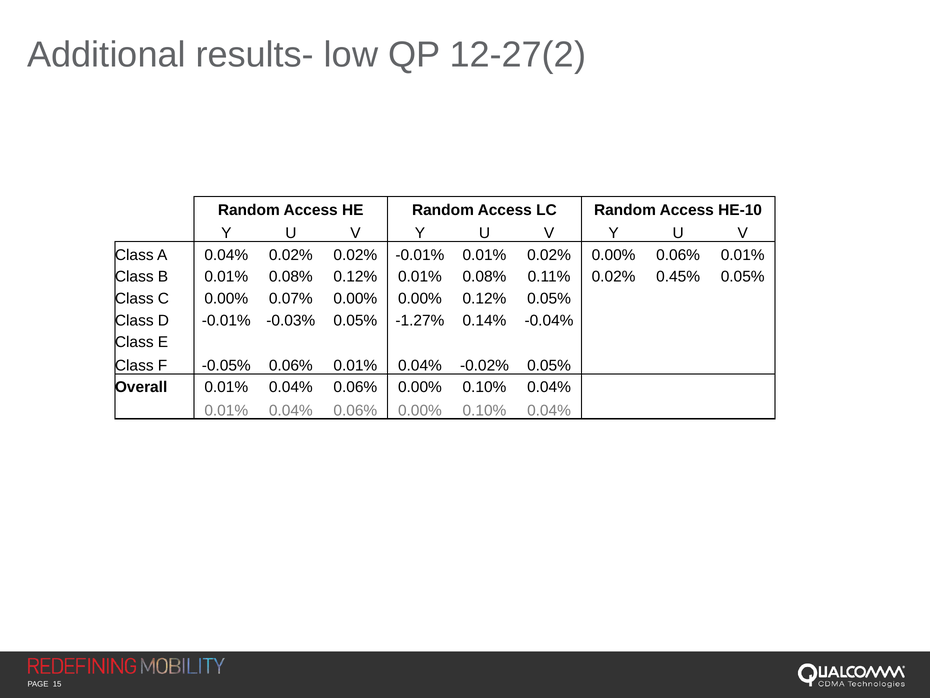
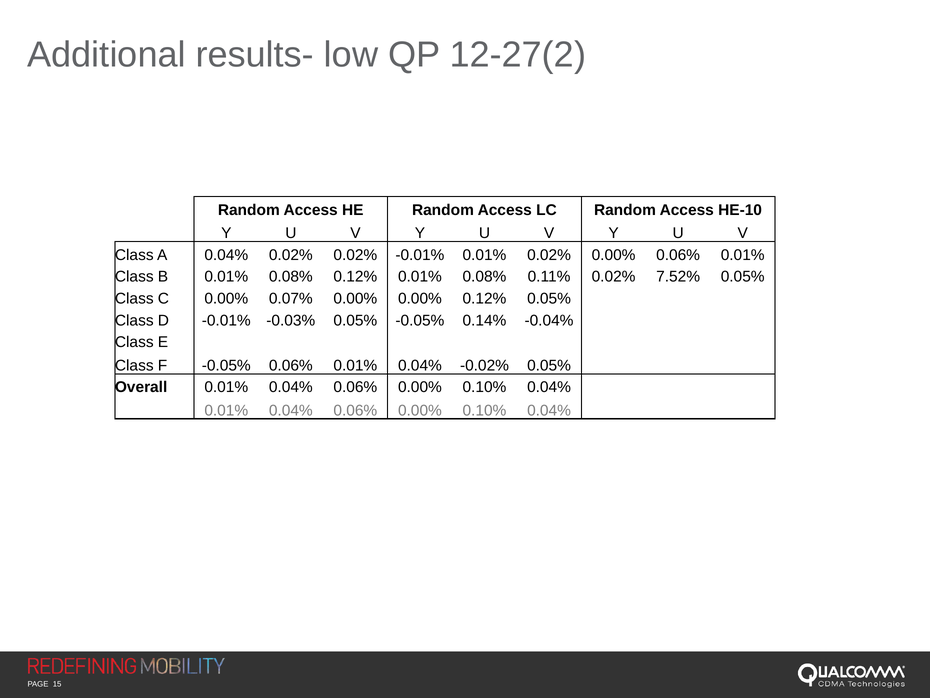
0.45%: 0.45% -> 7.52% (678, 277)
0.05% -1.27%: -1.27% -> -0.05% (420, 320)
